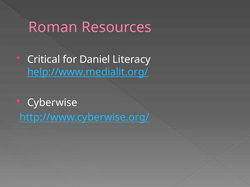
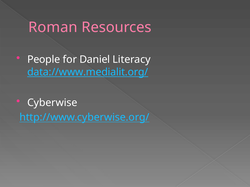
Critical: Critical -> People (44, 60)
help://www.medialit.org/: help://www.medialit.org/ -> data://www.medialit.org/ (88, 72)
